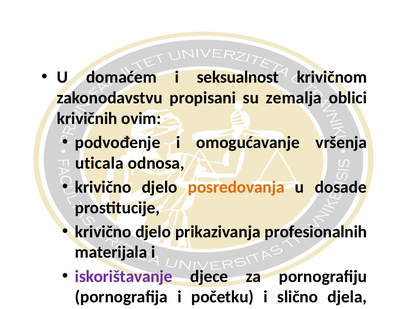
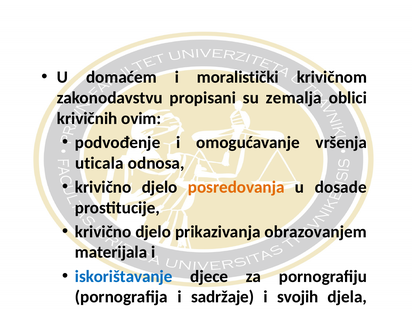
seksualnost: seksualnost -> moralistički (238, 77)
profesionalnih: profesionalnih -> obrazovanjem (316, 232)
iskorištavanje colour: purple -> blue (124, 276)
početku: početku -> sadržaje (223, 297)
slično: slično -> svojih (298, 297)
